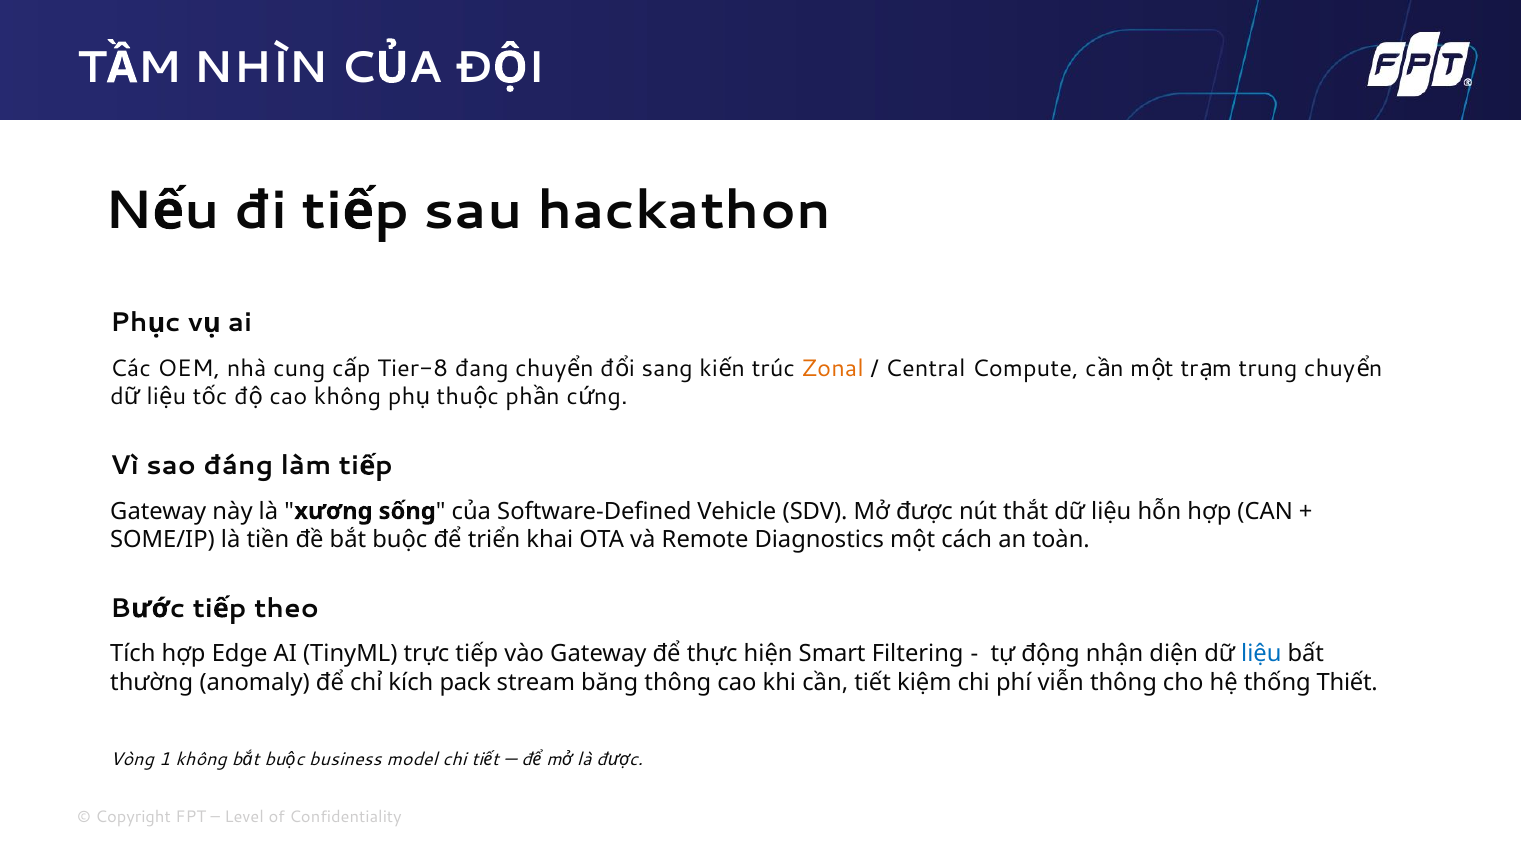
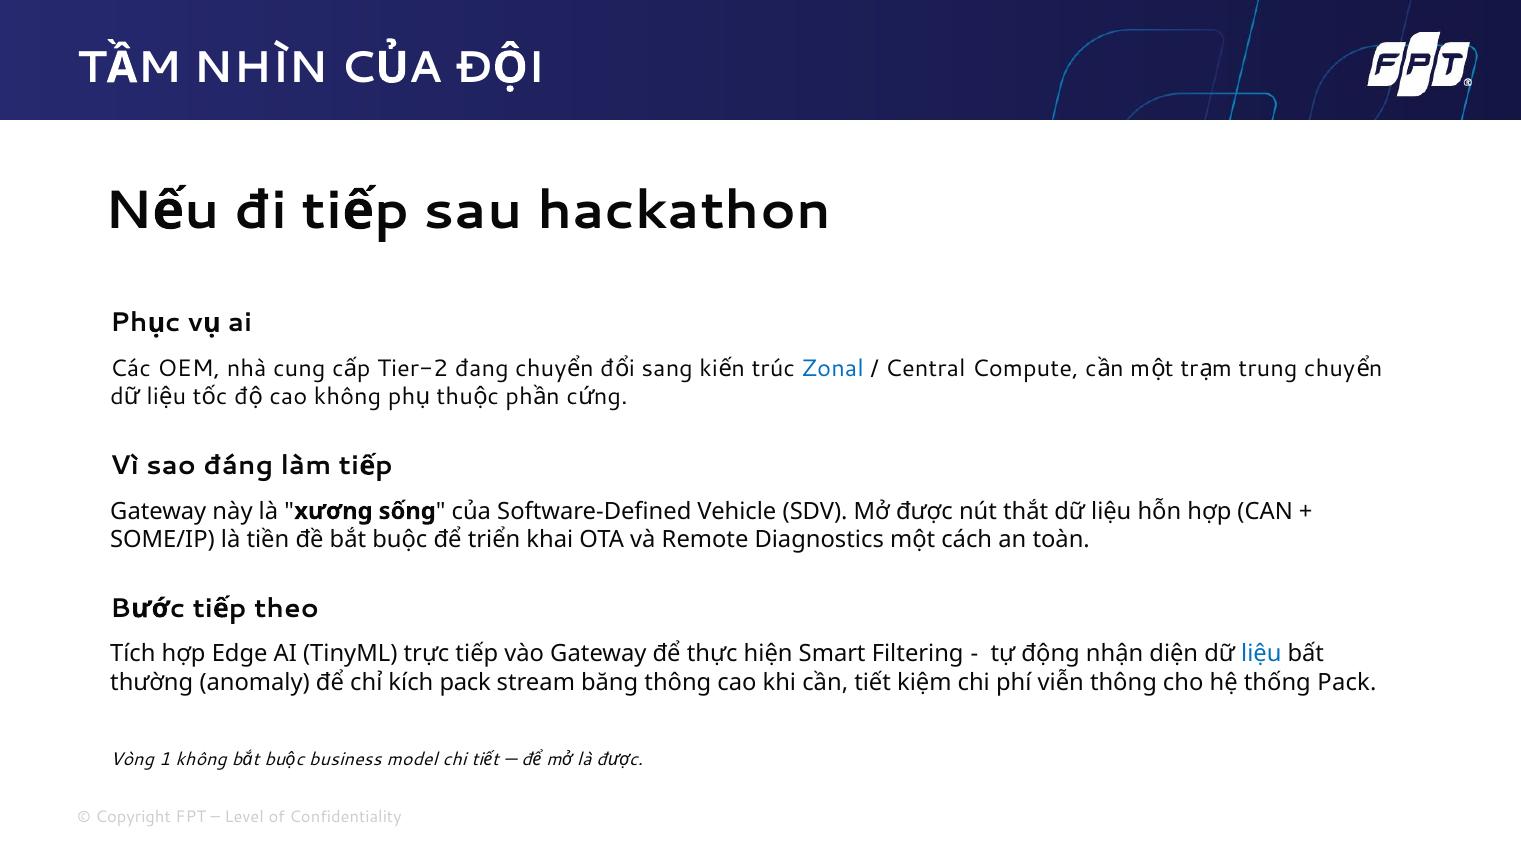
Tier-8: Tier-8 -> Tier-2 (413, 368)
Zonal colour: orange -> blue (833, 368)
thống Thiết: Thiết -> Pack (1347, 682)
